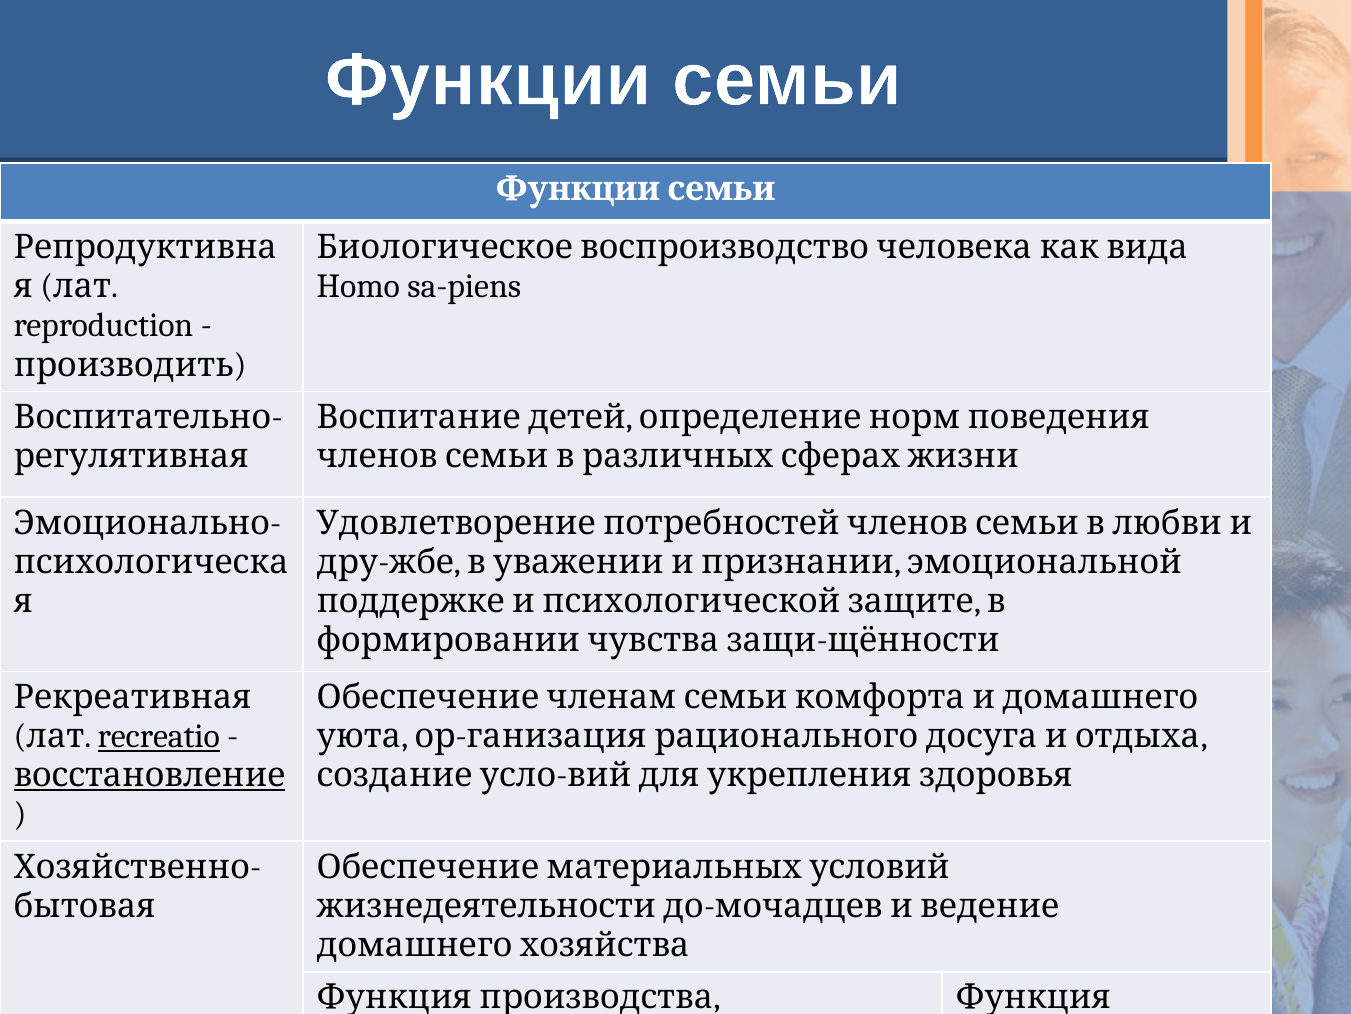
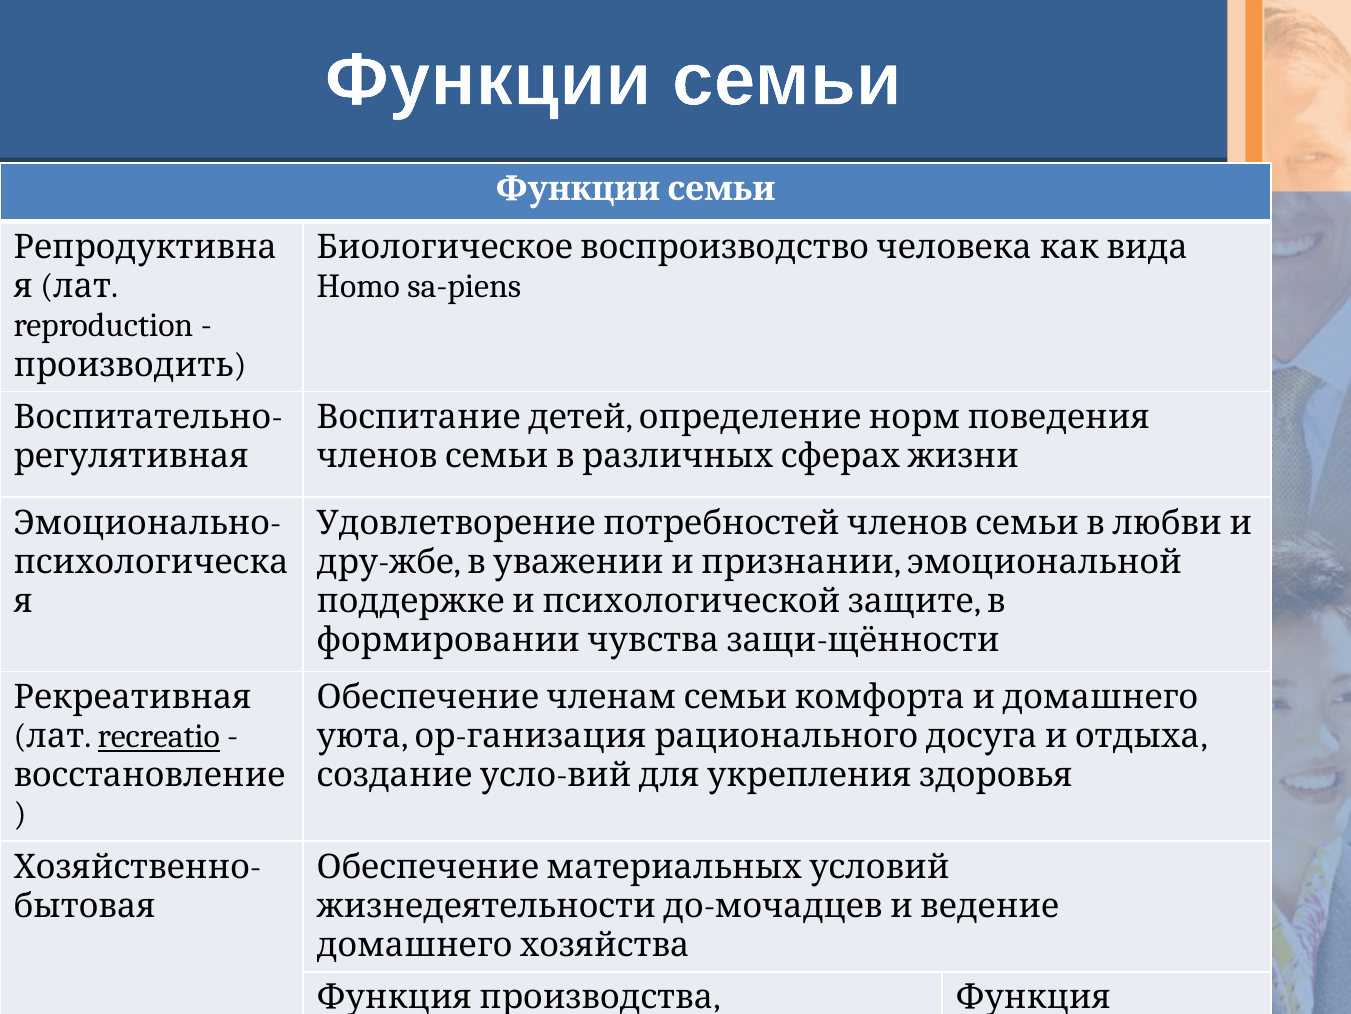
восстановление underline: present -> none (149, 775)
